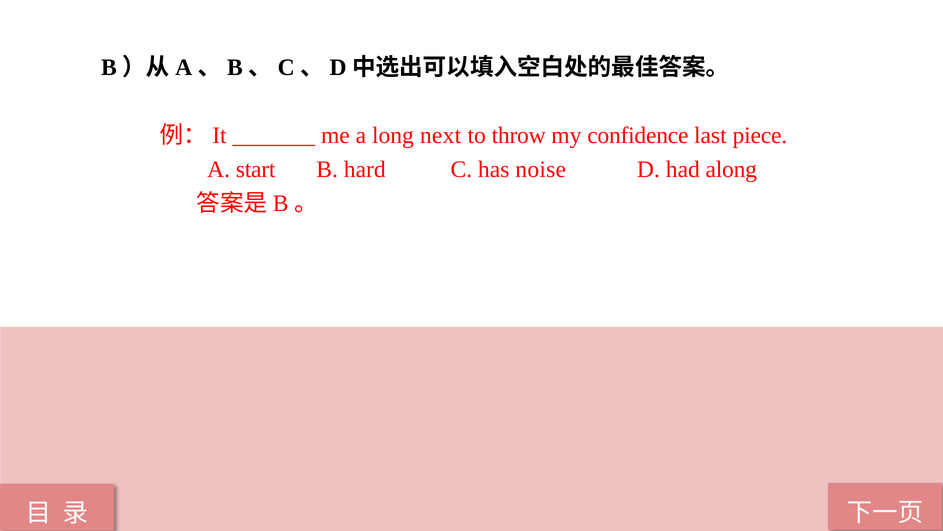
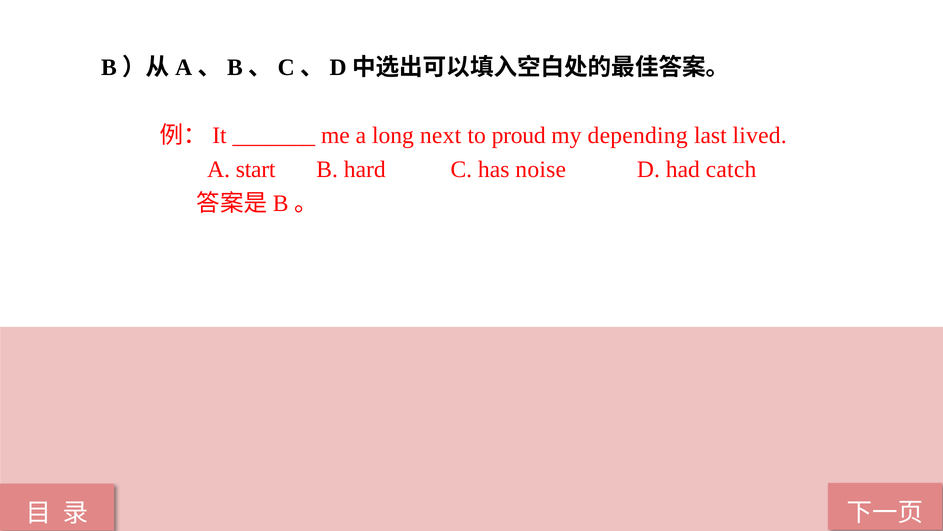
throw: throw -> proud (519, 135)
confidence: confidence -> depending (638, 135)
piece: piece -> lived (760, 135)
along: along -> catch (731, 169)
